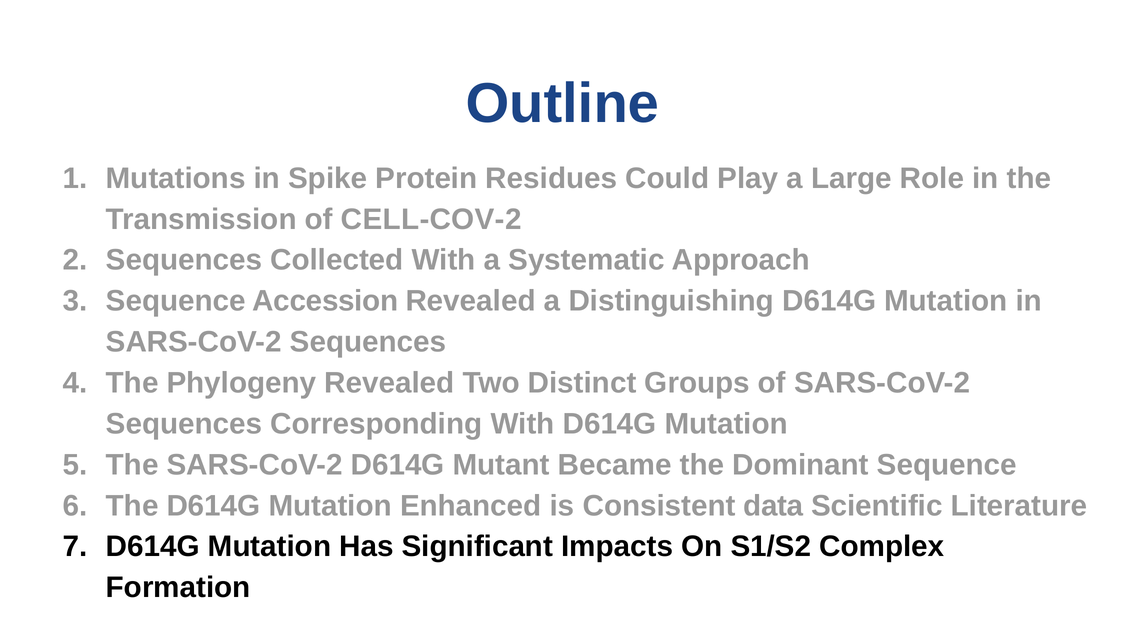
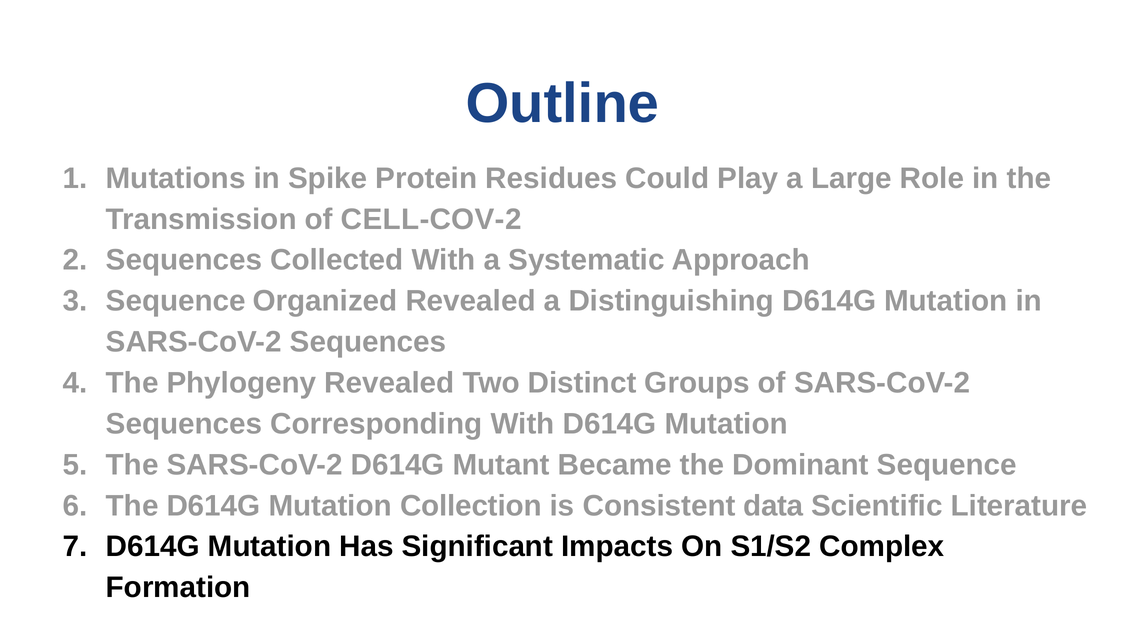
Accession: Accession -> Organized (325, 301)
Enhanced: Enhanced -> Collection (471, 506)
